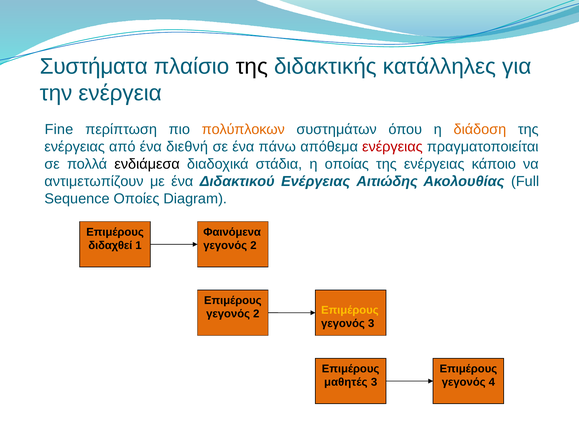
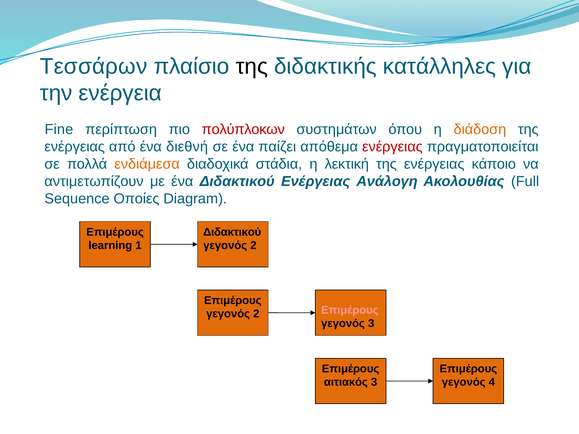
Συστήματα: Συστήματα -> Τεσσάρων (94, 66)
πολύπλοκων colour: orange -> red (243, 129)
πάνω: πάνω -> παίζει (277, 147)
ενδιάμεσα colour: black -> orange (147, 164)
οποίας: οποίας -> λεκτική (347, 164)
Αιτιώδης: Αιτιώδης -> Ανάλογη (387, 181)
Φαινόμενα: Φαινόμενα -> Διδακτικού (232, 232)
διδαχθεί: διδαχθεί -> learning (110, 246)
Επιμέρους colour: yellow -> pink (350, 310)
μαθητές: μαθητές -> αιτιακός (346, 382)
